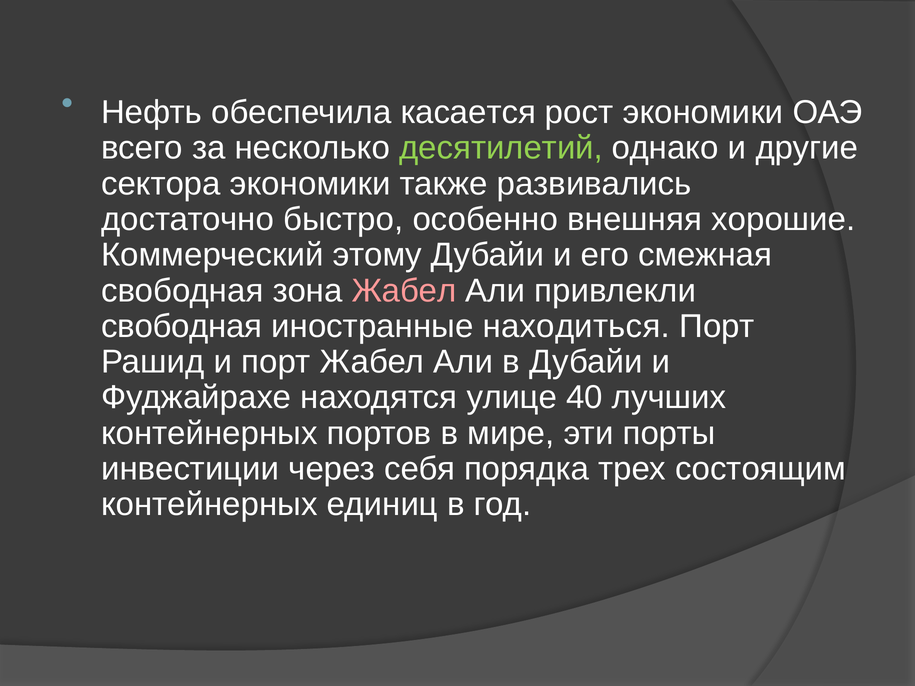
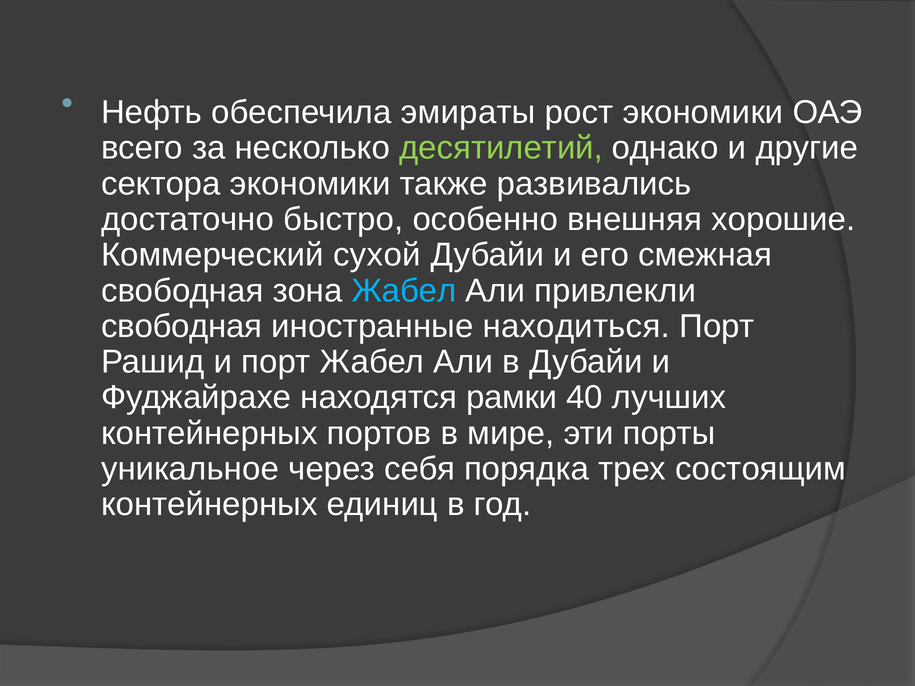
касается: касается -> эмираты (468, 112)
этому: этому -> сухой (377, 255)
Жабел colour: pink -> light blue (404, 291)
улице: улице -> рамки (512, 398)
инвестиции: инвестиции -> уникальное (190, 469)
